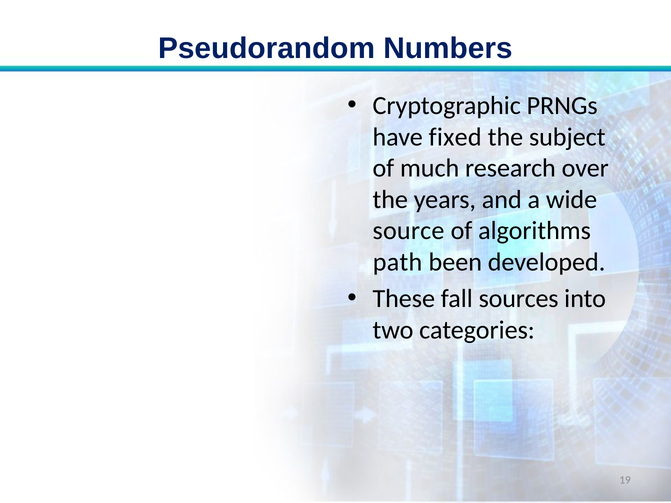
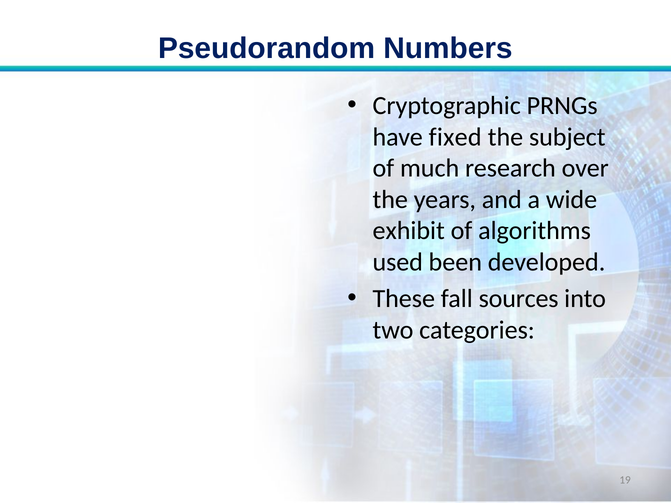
source: source -> exhibit (409, 231)
path: path -> used (398, 262)
